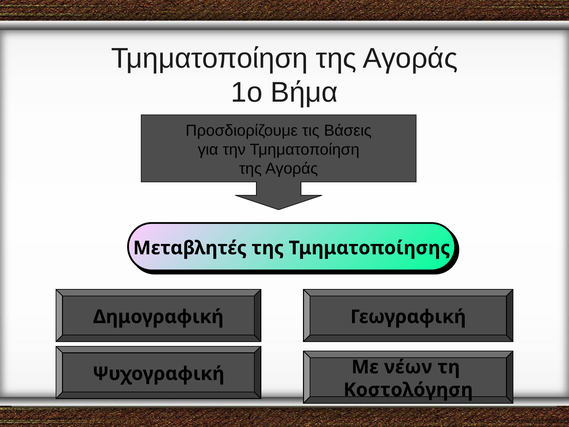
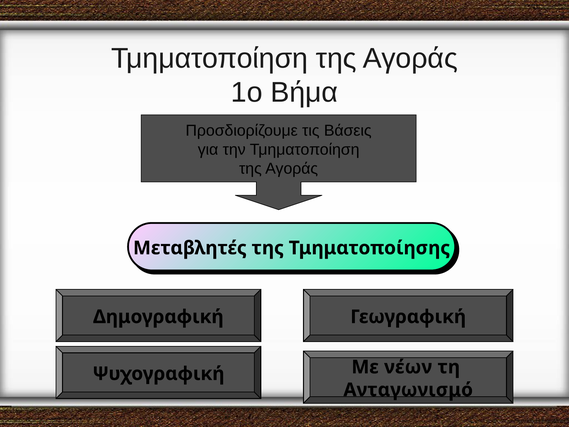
Κοστολόγηση: Κοστολόγηση -> Ανταγωνισμό (408, 390)
